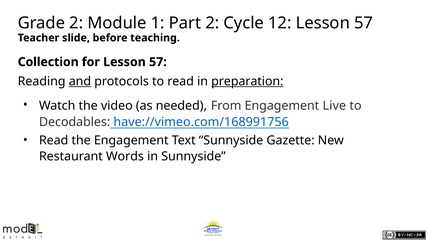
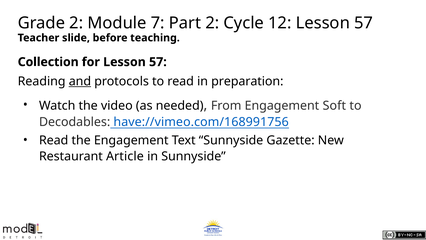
1: 1 -> 7 (158, 23)
preparation underline: present -> none (247, 81)
Live: Live -> Soft (334, 105)
Words: Words -> Article (125, 156)
